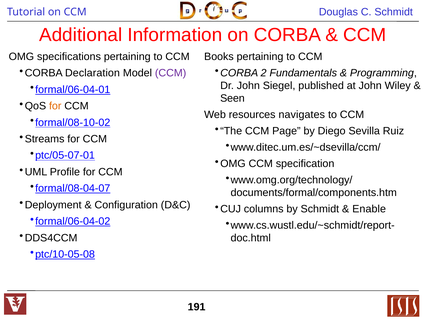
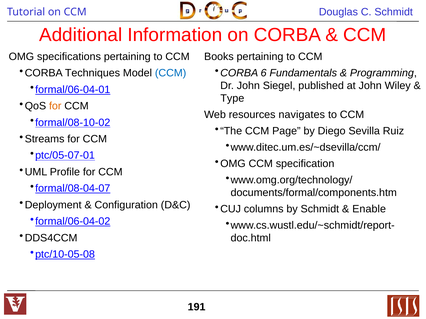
2: 2 -> 6 (264, 73)
Declaration: Declaration -> Techniques (93, 73)
CCM colour: purple -> blue (171, 73)
Seen: Seen -> Type (232, 99)
